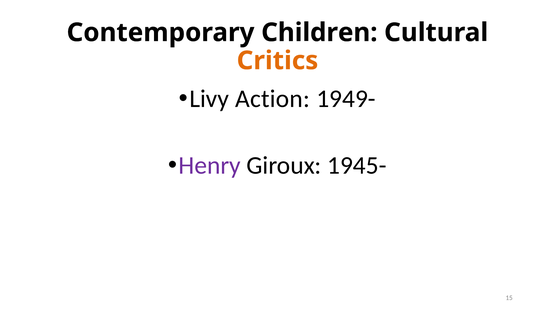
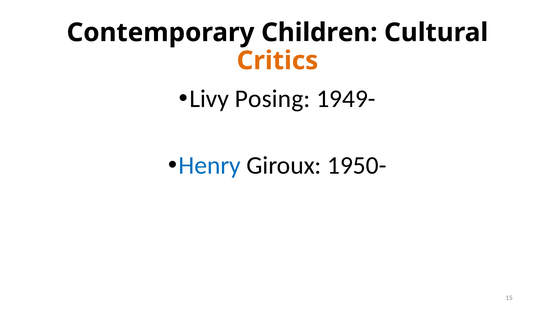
Action: Action -> Posing (273, 99)
Henry colour: purple -> blue (210, 165)
1945-: 1945- -> 1950- (357, 165)
